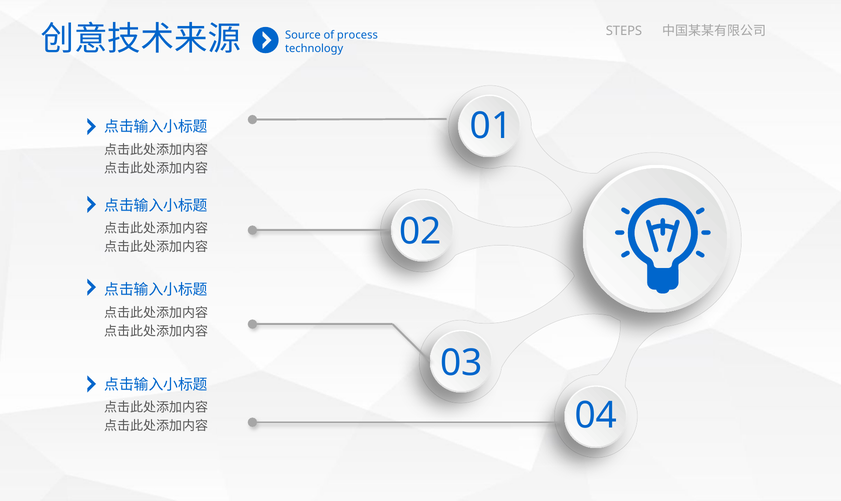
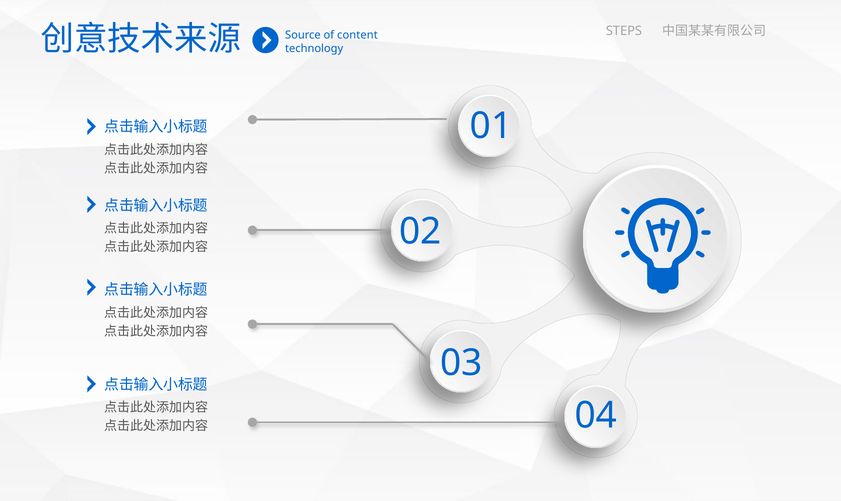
process: process -> content (357, 35)
